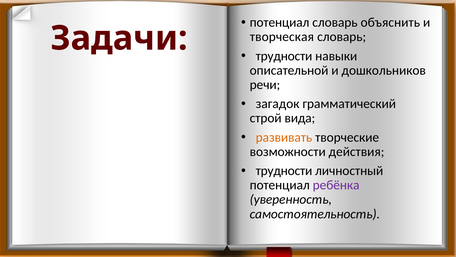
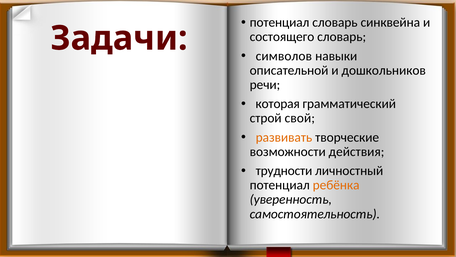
объяснить: объяснить -> синквейна (390, 22)
творческая: творческая -> состоящего (282, 37)
трудности: трудности -> символов (284, 56)
загадок: загадок -> которая (278, 104)
вида: вида -> свой (300, 118)
ребёнка colour: purple -> orange (336, 185)
